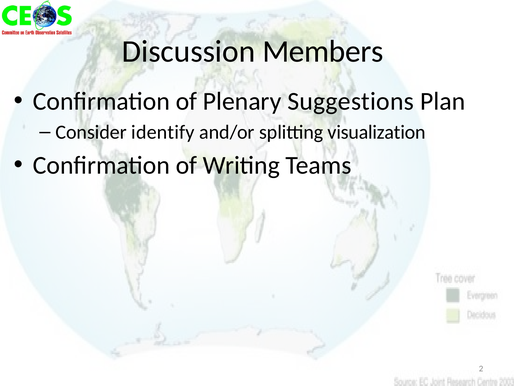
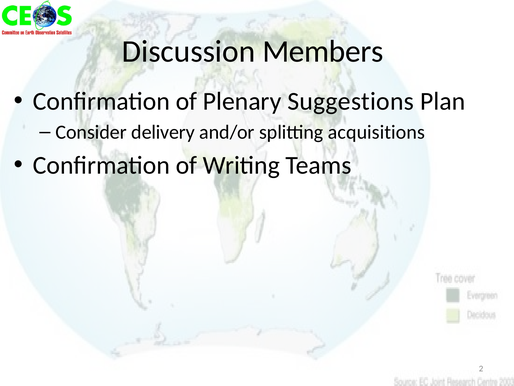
identify: identify -> delivery (163, 132)
visualization: visualization -> acquisitions (376, 132)
